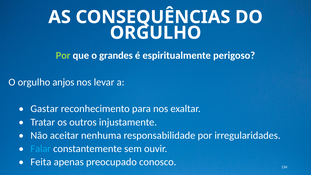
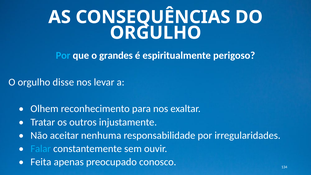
Por colour: light green -> light blue (63, 56)
anjos: anjos -> disse (63, 82)
Gastar: Gastar -> Olhem (44, 109)
